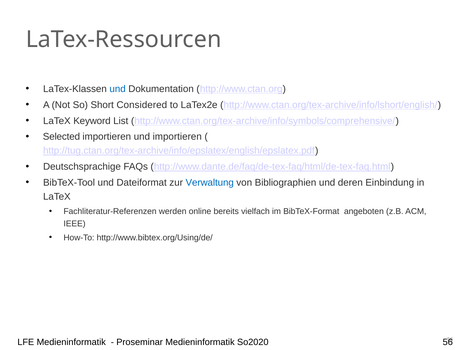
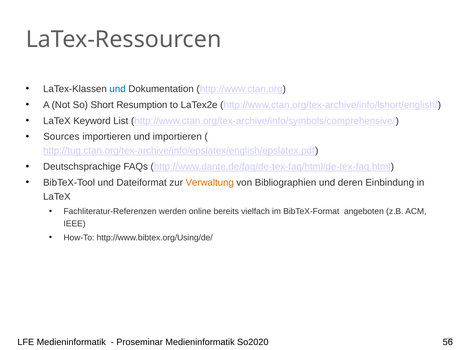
Considered: Considered -> Resumption (142, 105)
Selected: Selected -> Sources (61, 137)
Verwaltung colour: blue -> orange (210, 183)
